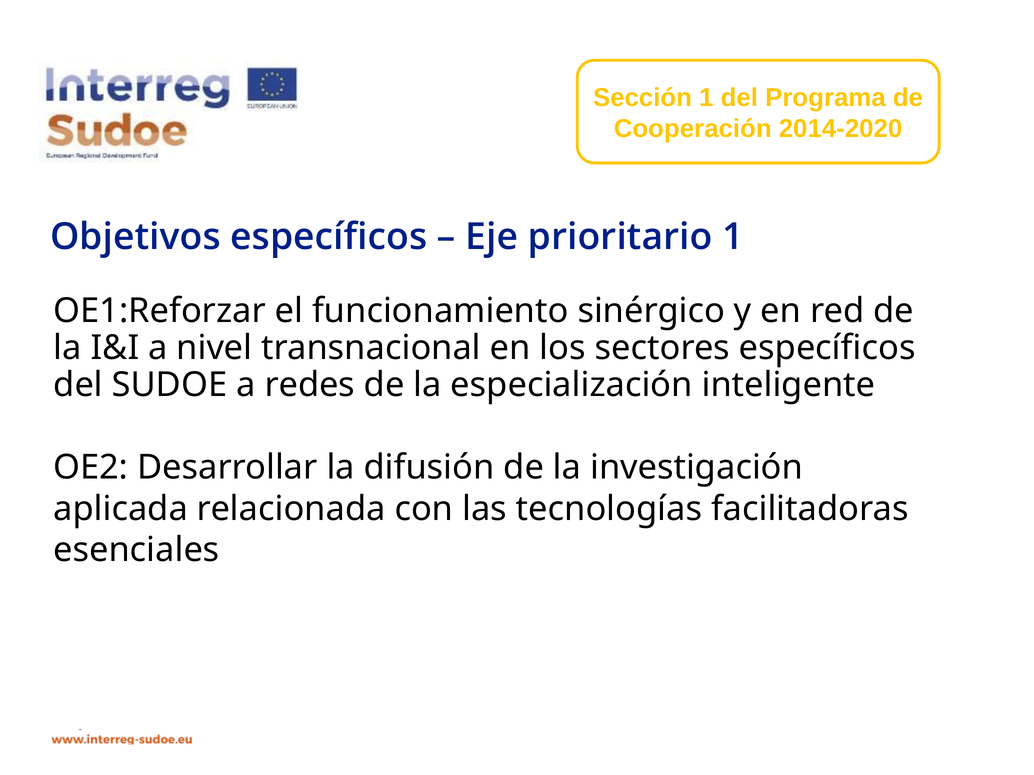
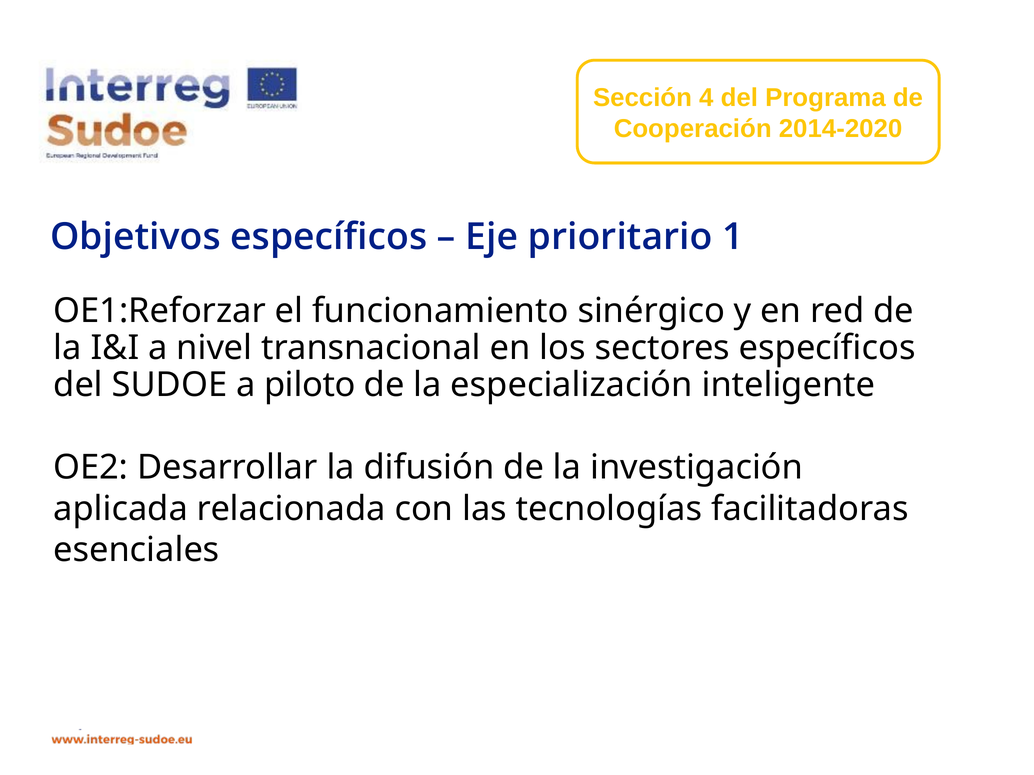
Sección 1: 1 -> 4 (706, 98)
redes: redes -> piloto (310, 385)
